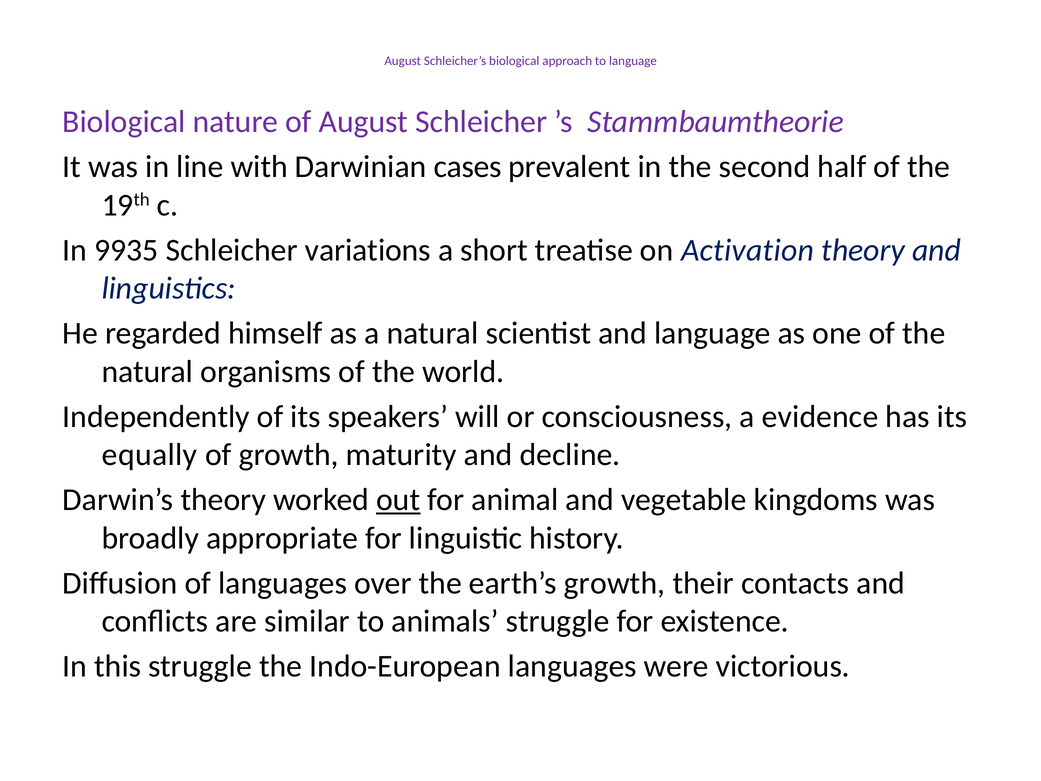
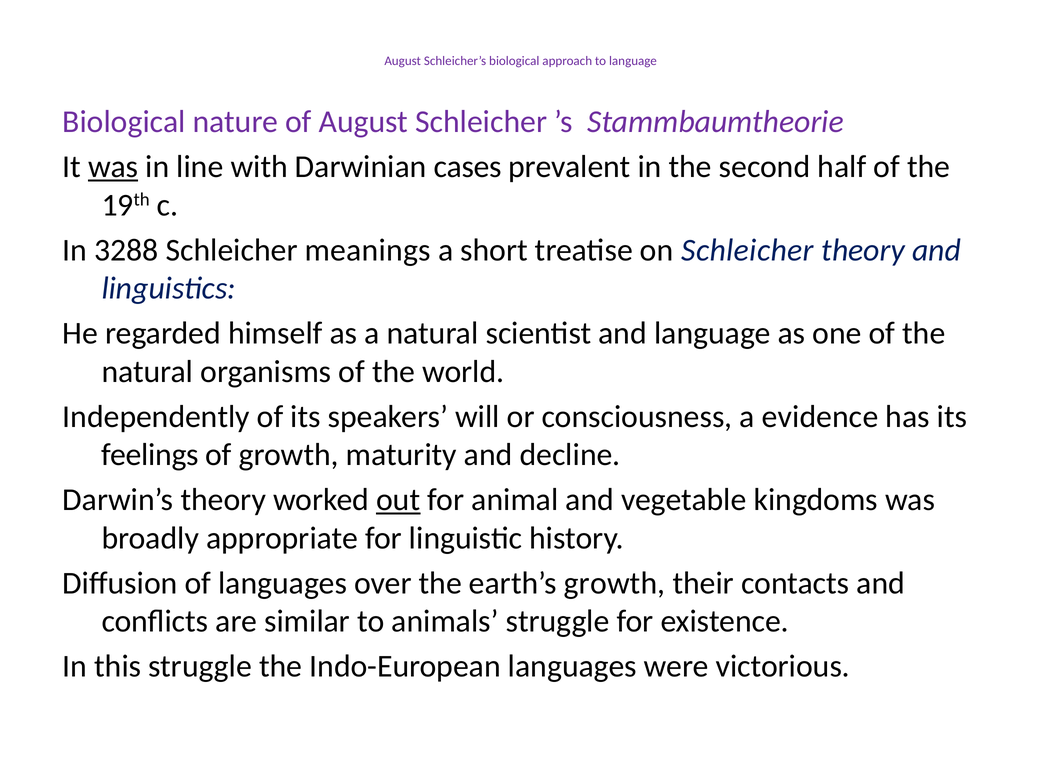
was underline: none -> present (113, 167)
9935: 9935 -> 3288 (126, 250)
variations: variations -> meanings (368, 250)
on Activation: Activation -> Schleicher (748, 250)
equally: equally -> feelings (150, 455)
